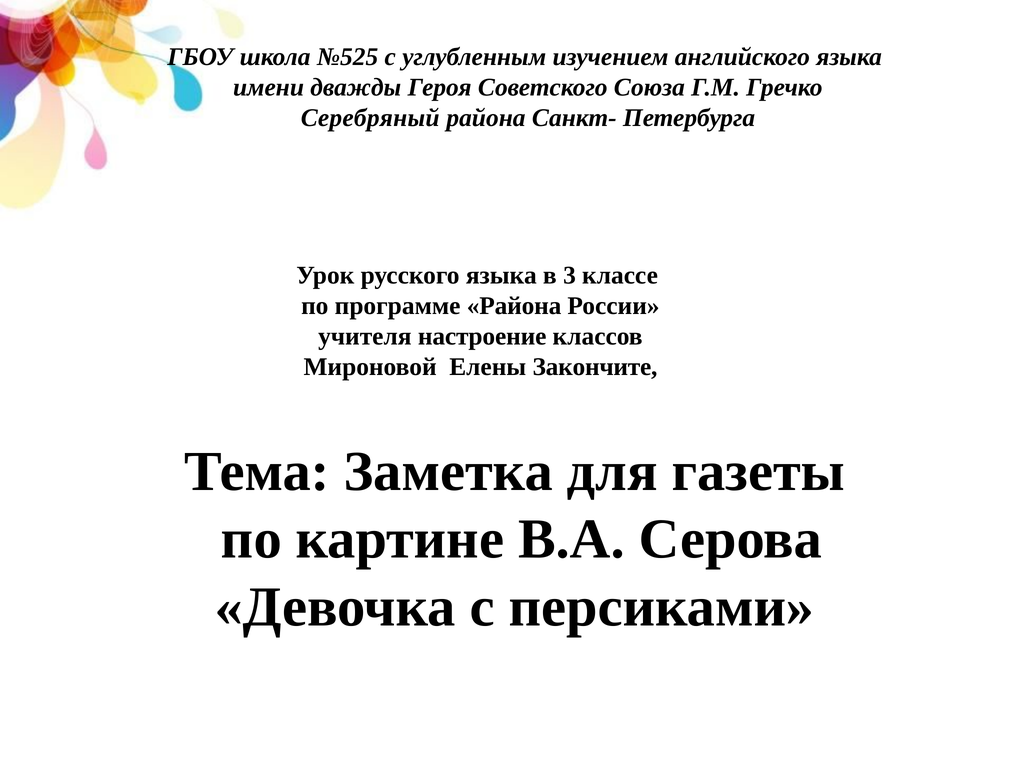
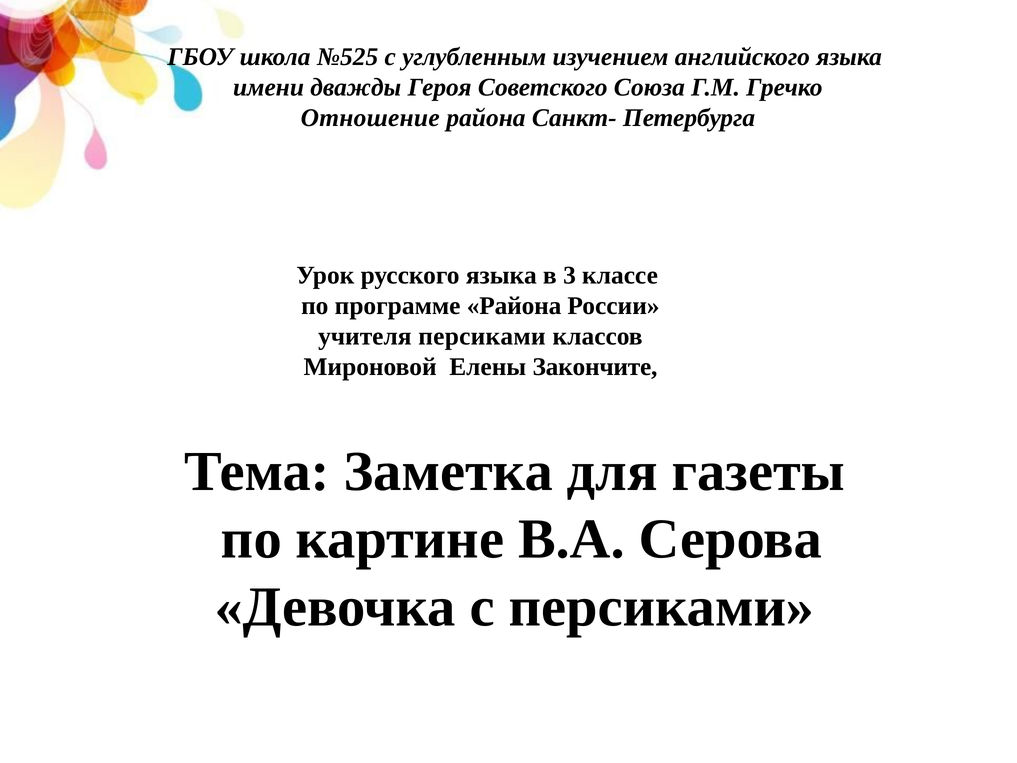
Серебряный: Серебряный -> Отношение (370, 118)
учителя настроение: настроение -> персиками (482, 336)
